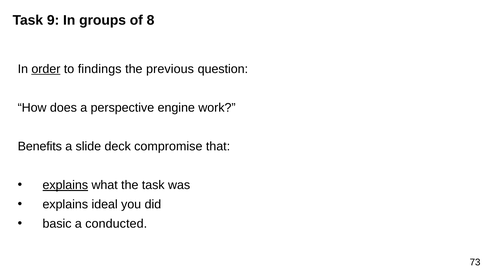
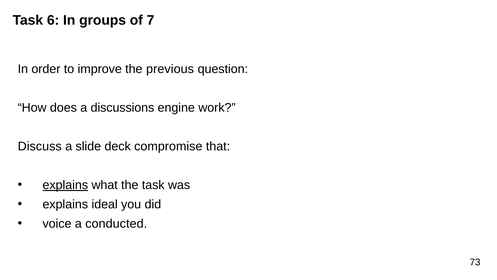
9: 9 -> 6 (53, 20)
8: 8 -> 7 (151, 20)
order underline: present -> none (46, 69)
findings: findings -> improve (100, 69)
perspective: perspective -> discussions (122, 108)
Benefits: Benefits -> Discuss (40, 146)
basic: basic -> voice (57, 224)
